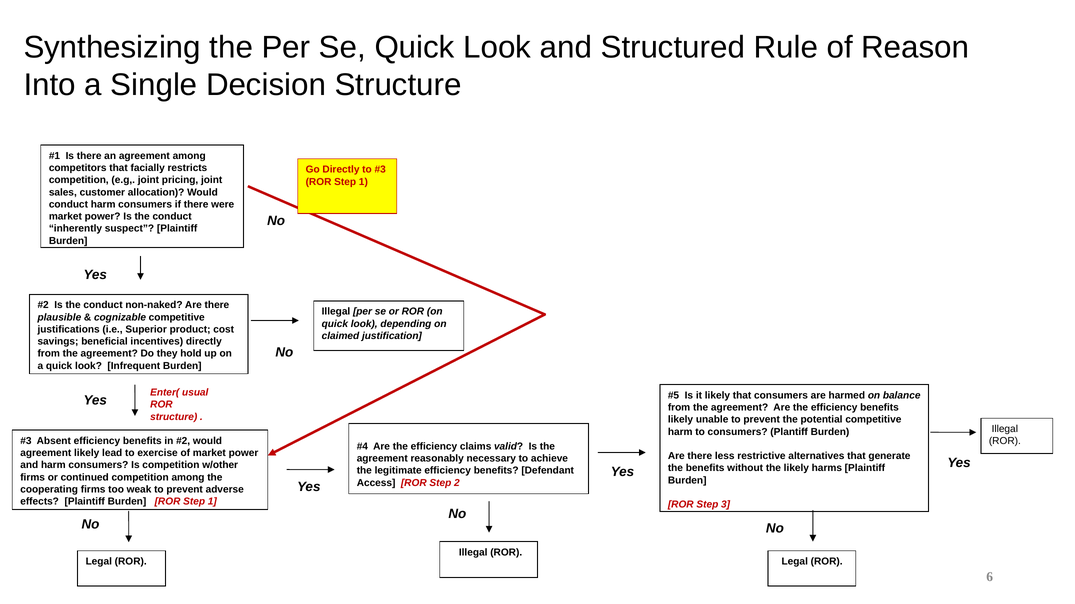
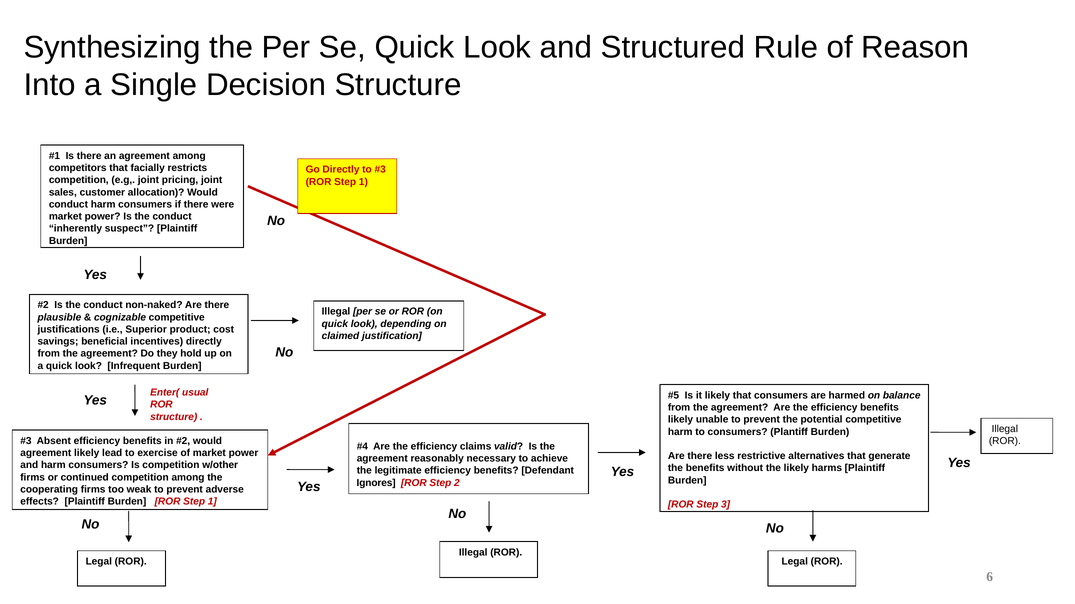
Access: Access -> Ignores (376, 483)
